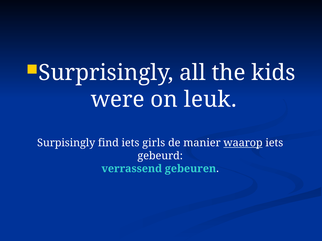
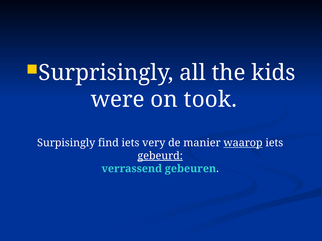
leuk: leuk -> took (210, 100)
girls: girls -> very (154, 143)
gebeurd underline: none -> present (160, 156)
